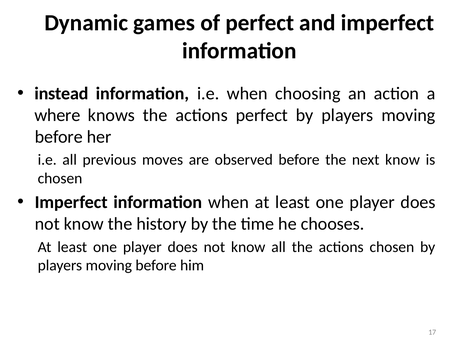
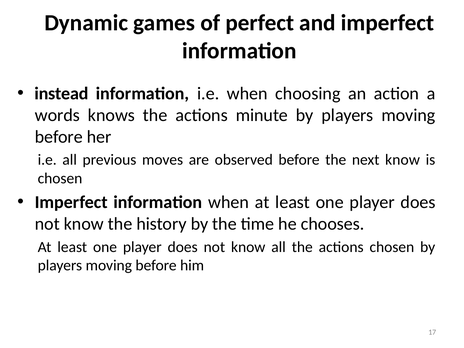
where: where -> words (57, 115)
actions perfect: perfect -> minute (262, 115)
